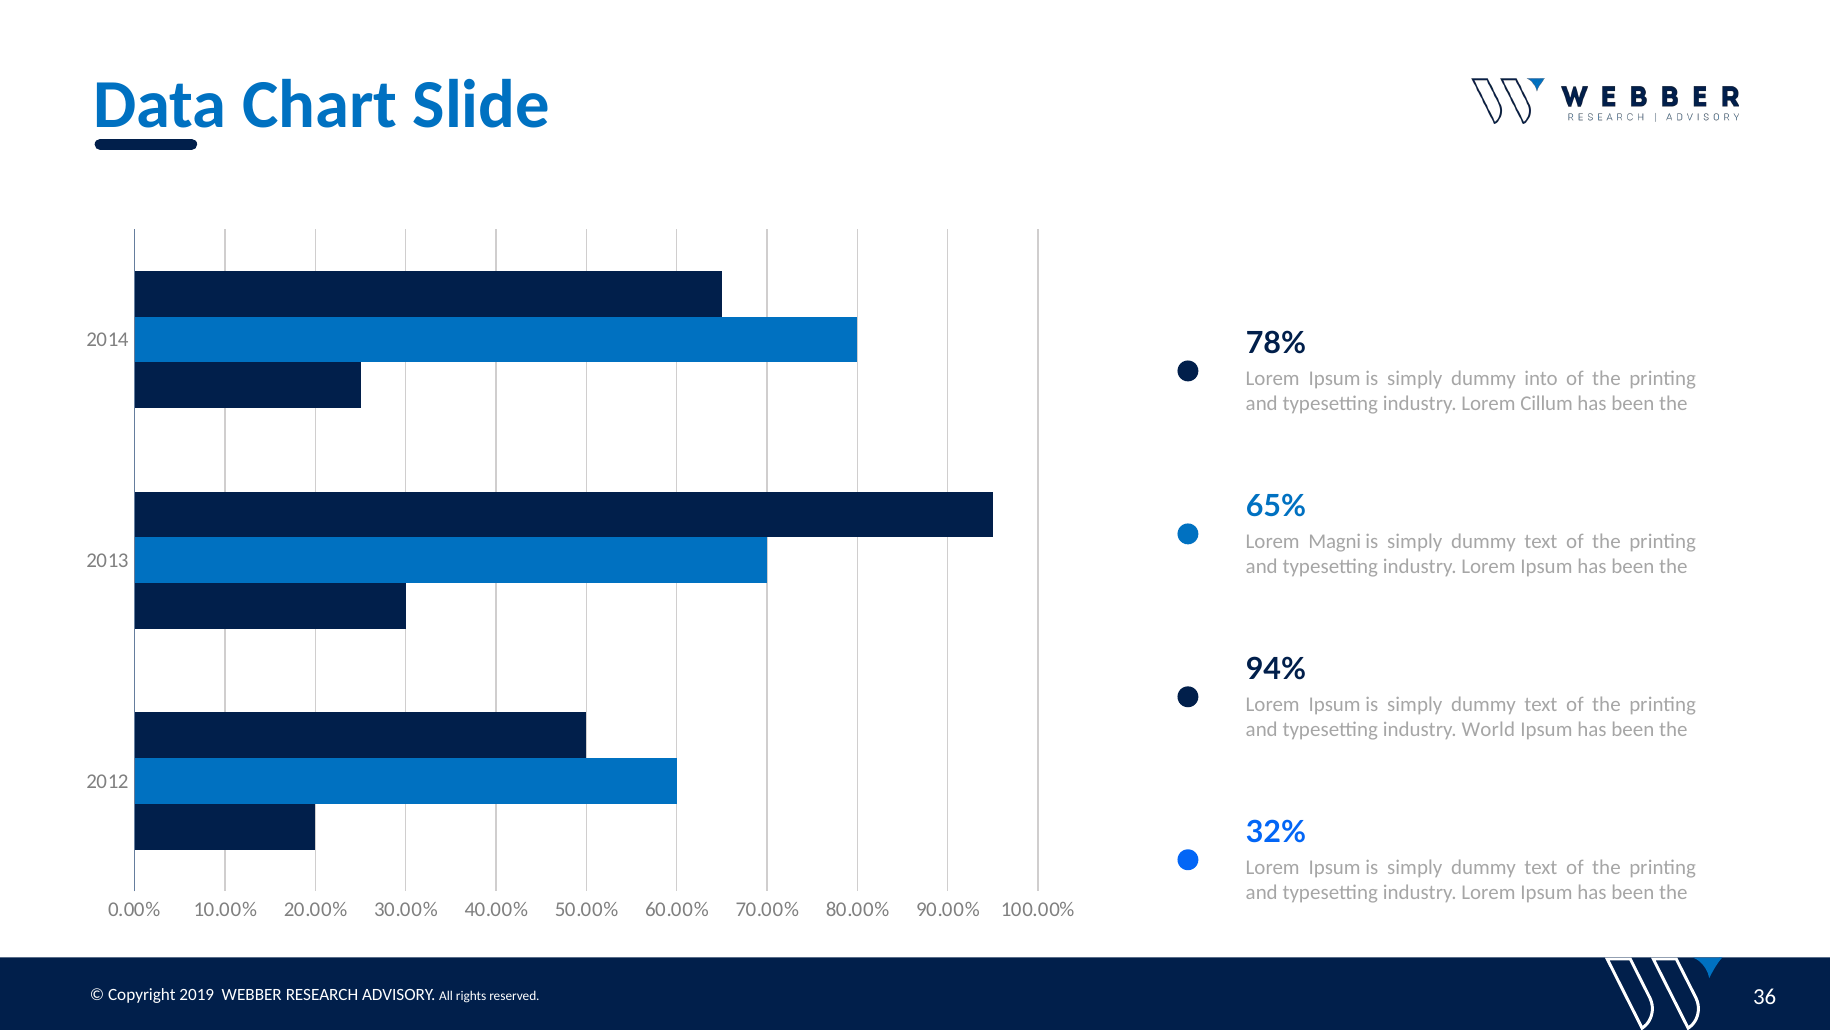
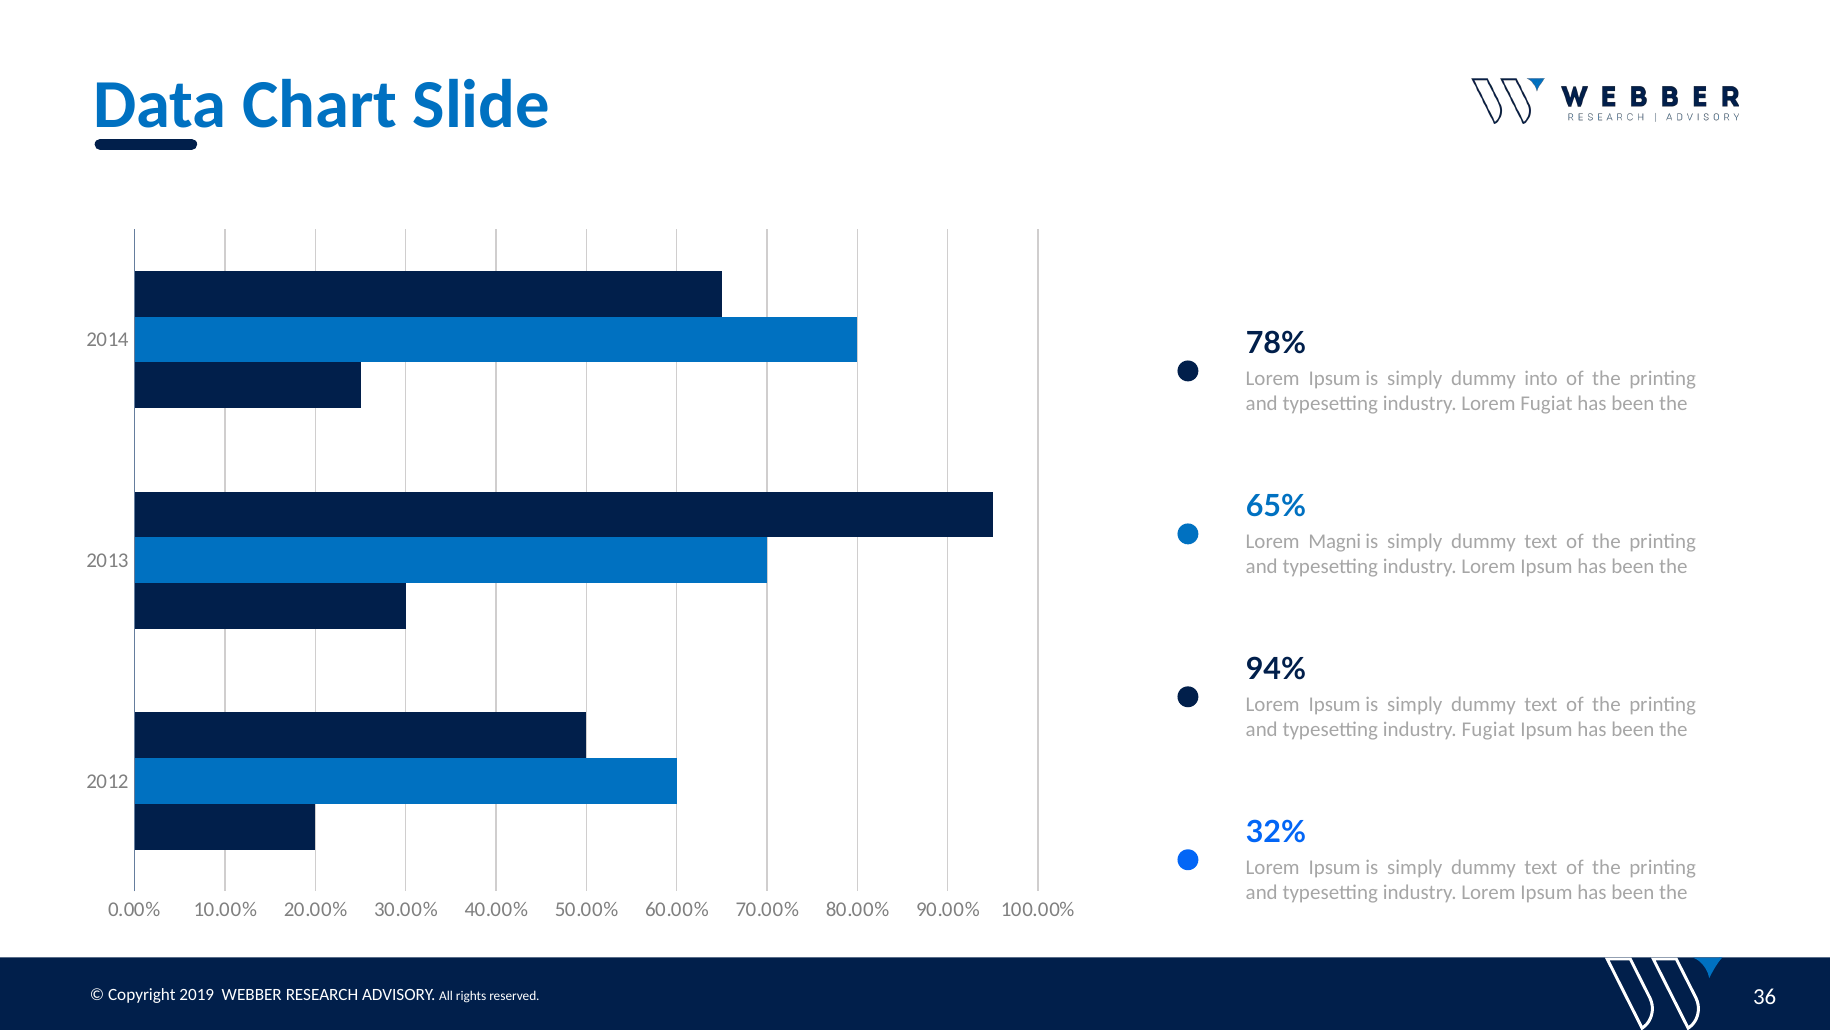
Lorem Cillum: Cillum -> Fugiat (1546, 403)
industry World: World -> Fugiat (1488, 729)
